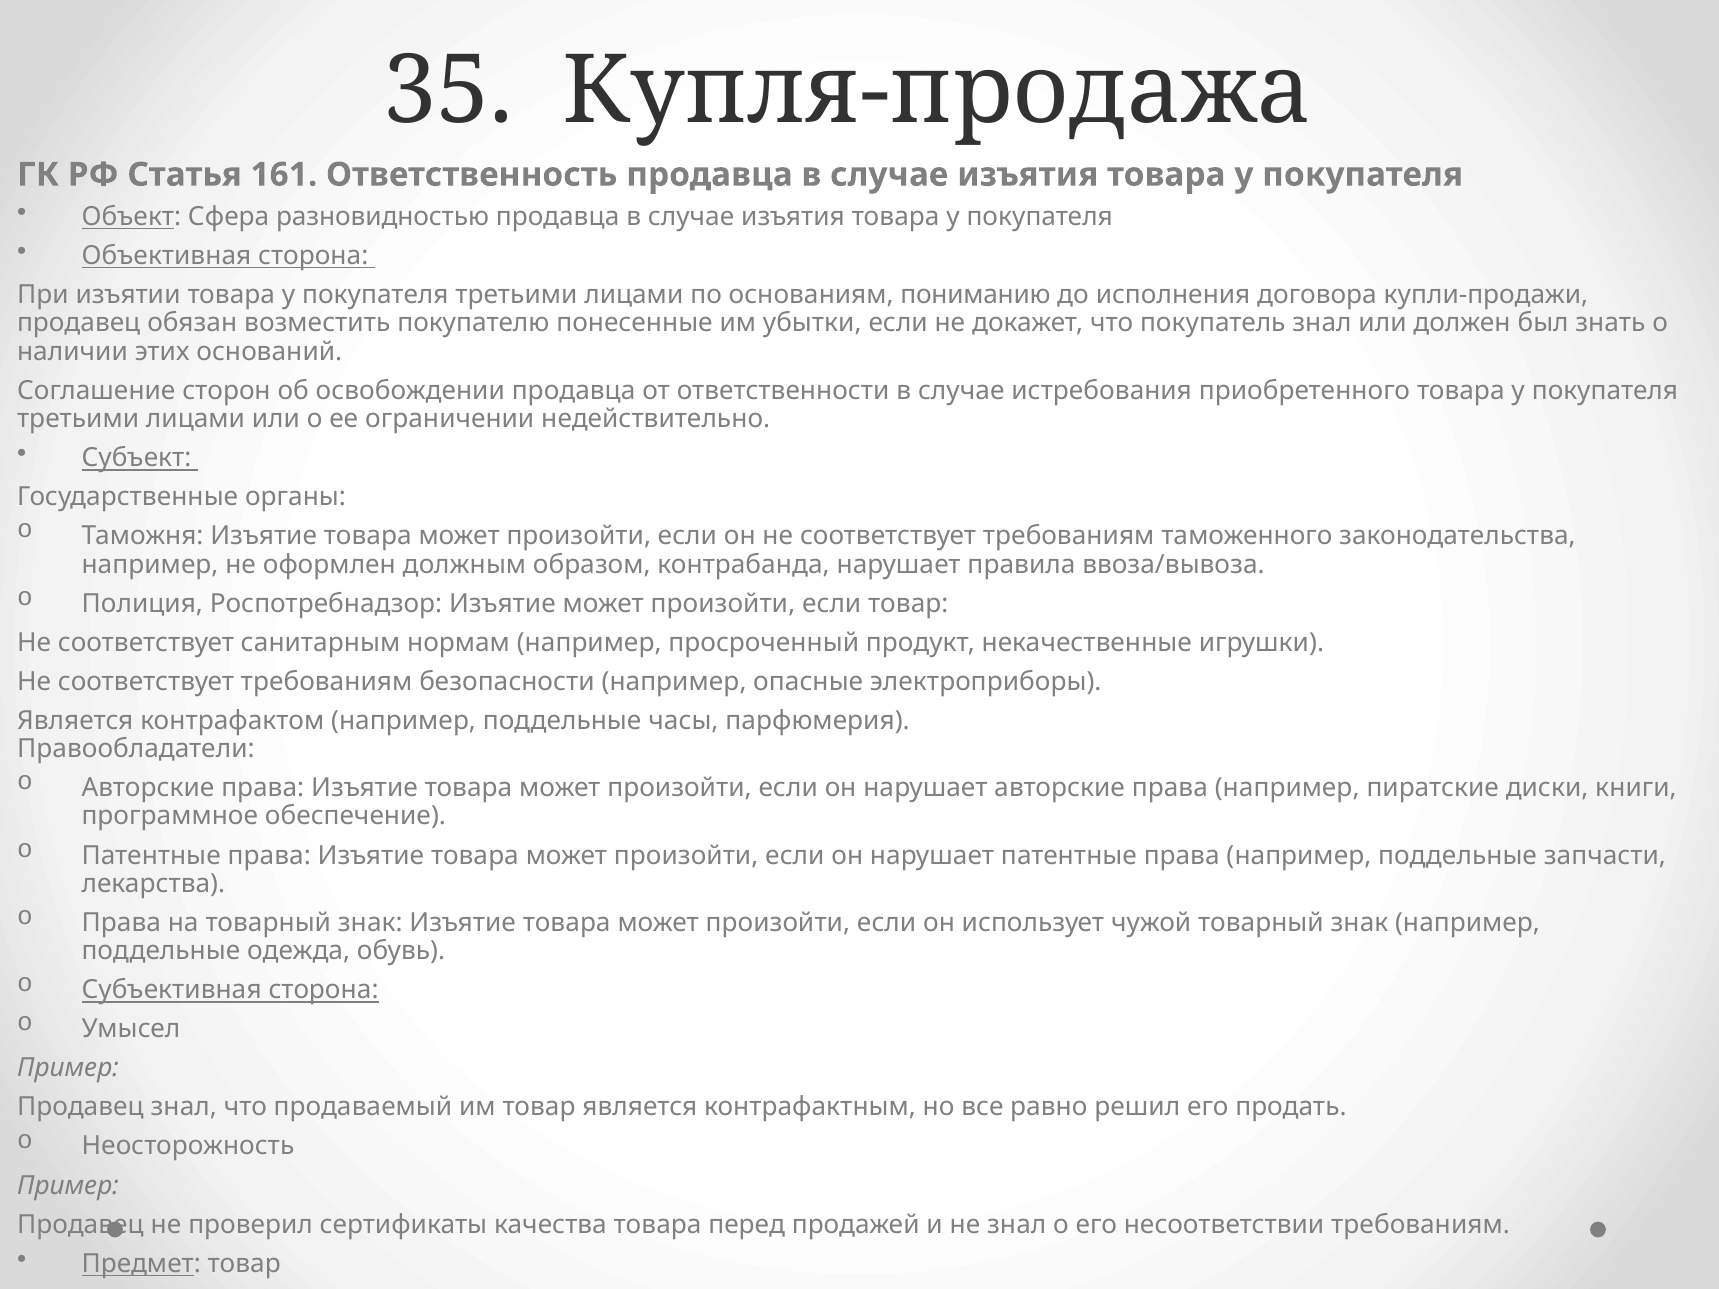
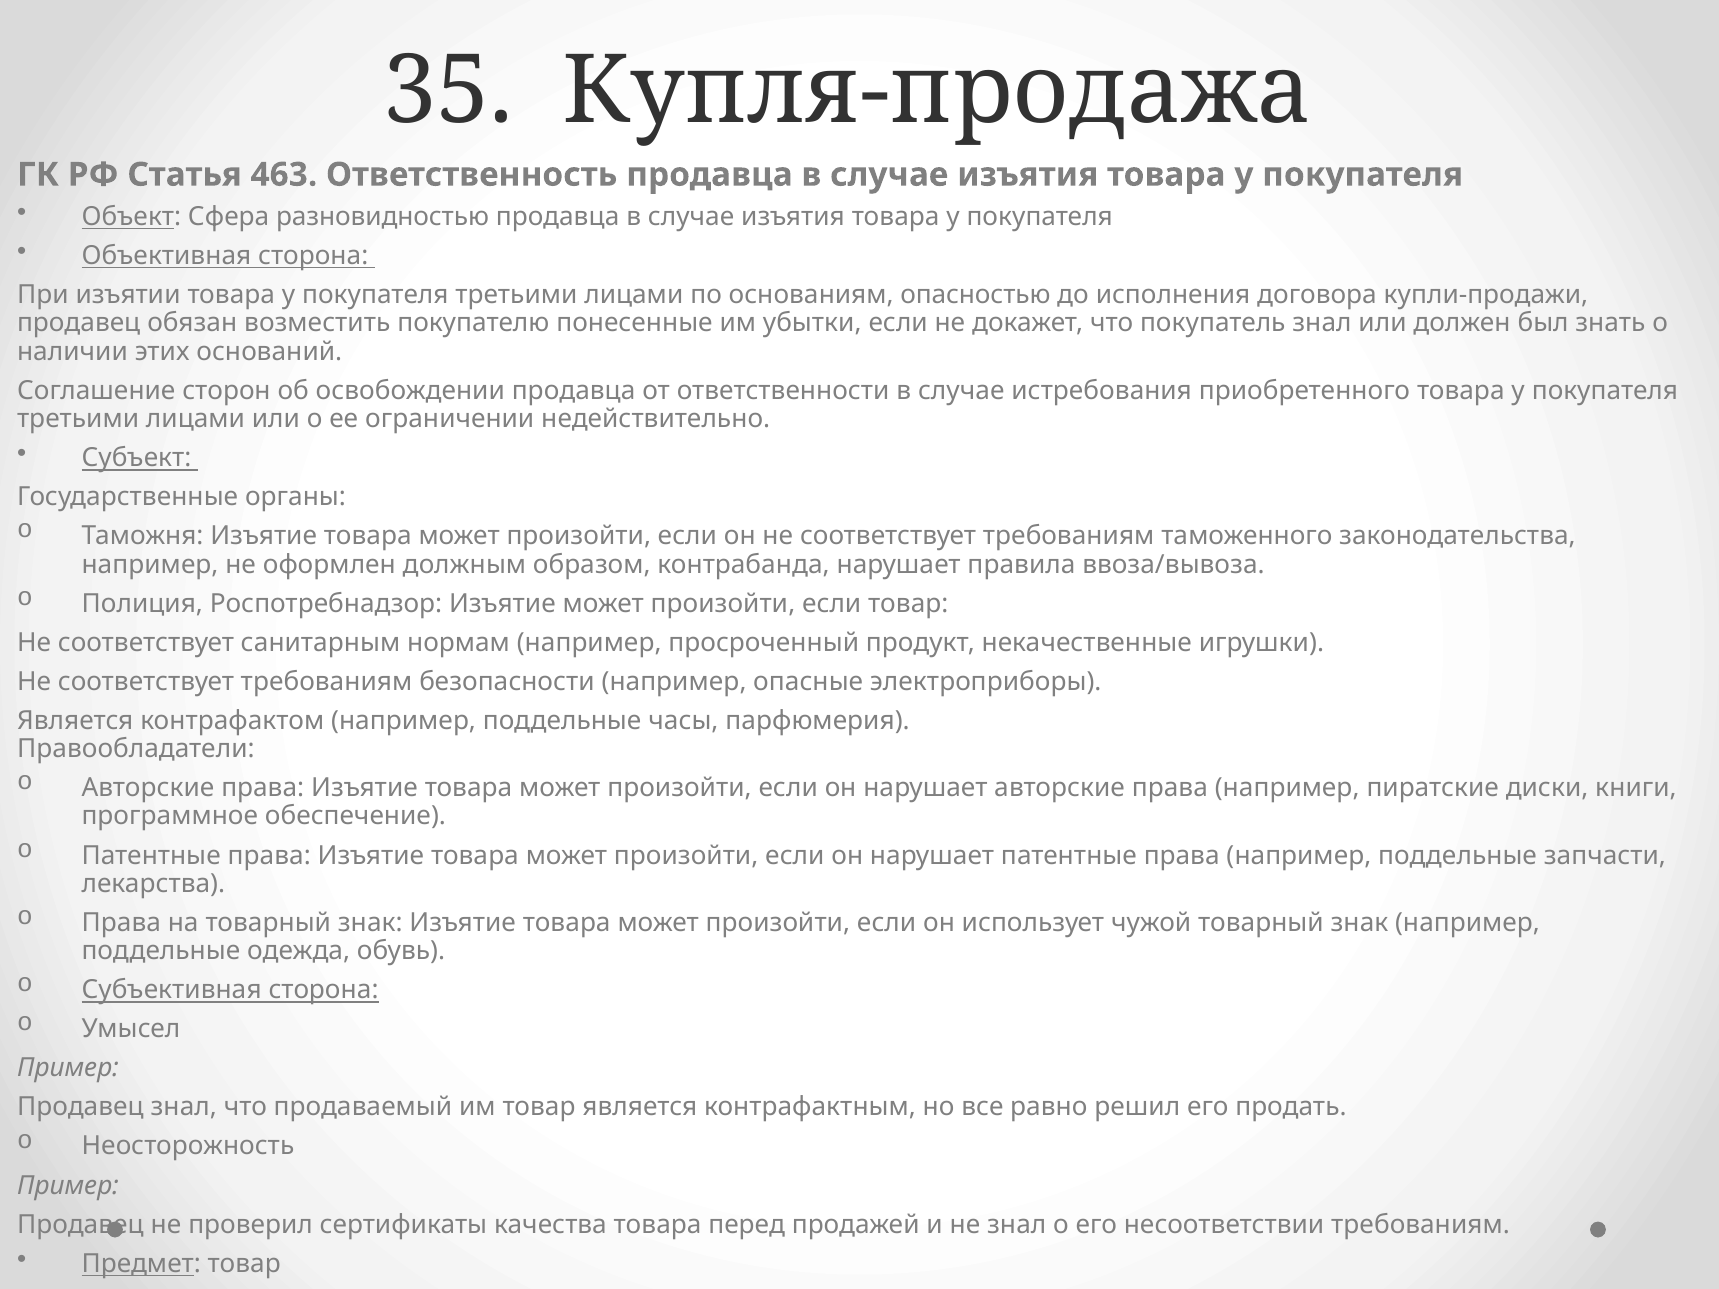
161: 161 -> 463 (284, 175)
пониманию: пониманию -> опасностью (975, 295)
